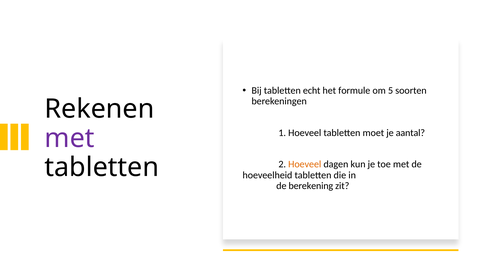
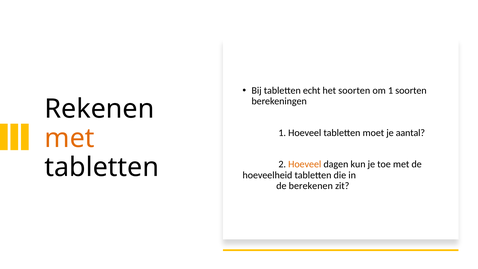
het formule: formule -> soorten (354, 91)
om 5: 5 -> 1 (391, 91)
met colour: purple -> orange (70, 138)
berekening: berekening -> berekenen (311, 186)
